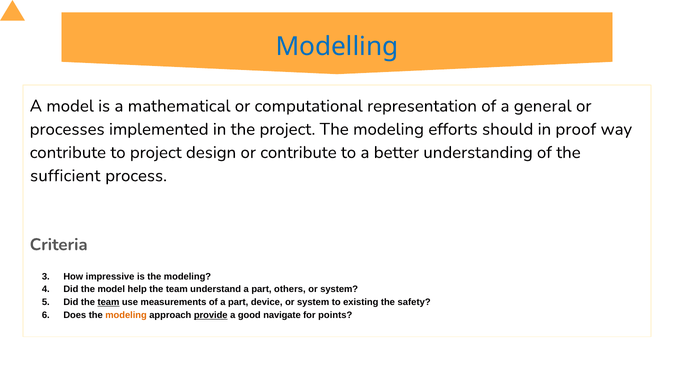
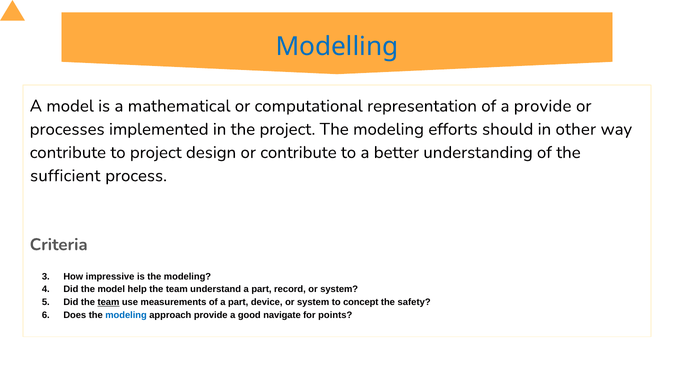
a general: general -> provide (543, 106)
proof: proof -> other (576, 129)
others: others -> record (290, 289)
existing: existing -> concept (361, 302)
modeling colour: orange -> blue (126, 315)
provide underline: present -> none (211, 315)
